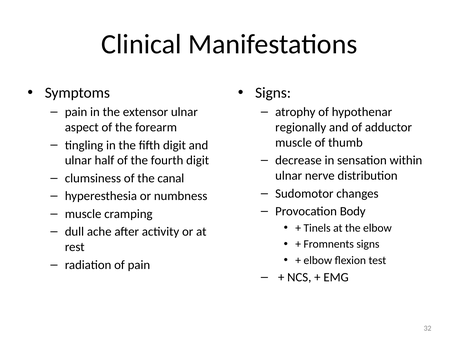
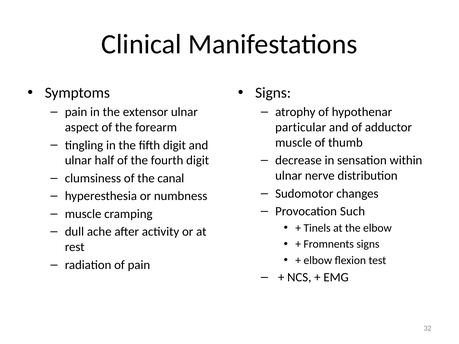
regionally: regionally -> particular (301, 127)
Body: Body -> Such (353, 212)
